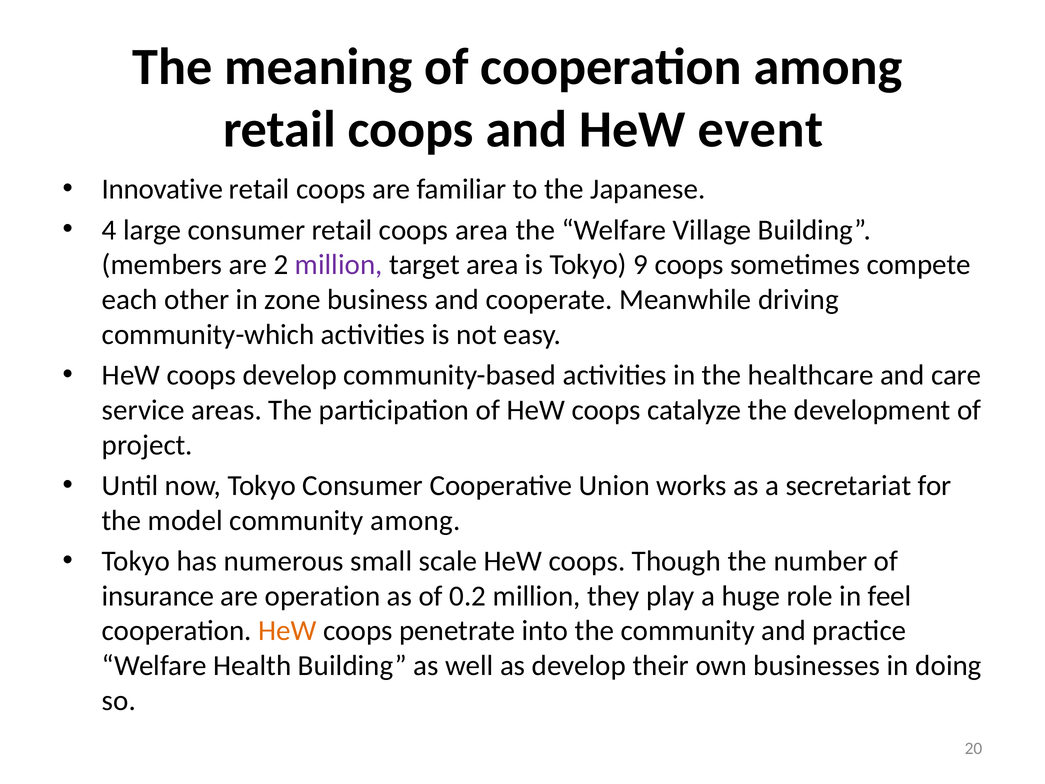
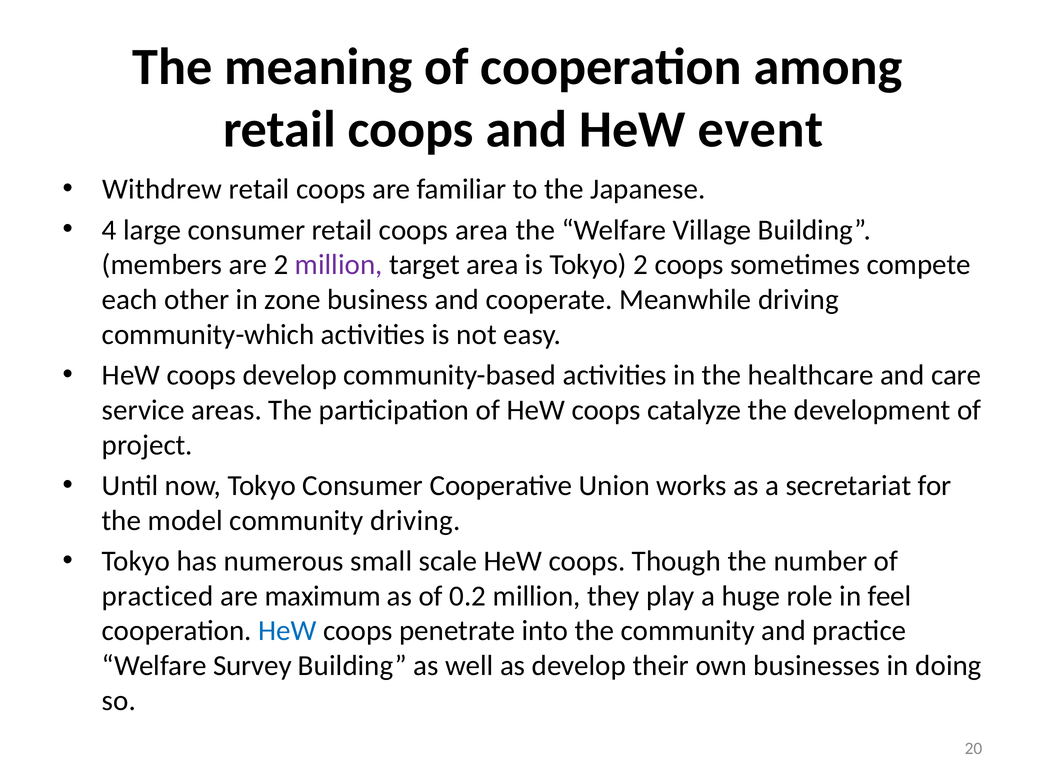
Innovative: Innovative -> Withdrew (162, 189)
Tokyo 9: 9 -> 2 (641, 265)
community among: among -> driving (415, 520)
insurance: insurance -> practiced (158, 596)
operation: operation -> maximum (323, 596)
HeW colour: orange -> blue (287, 631)
Health: Health -> Survey (252, 665)
